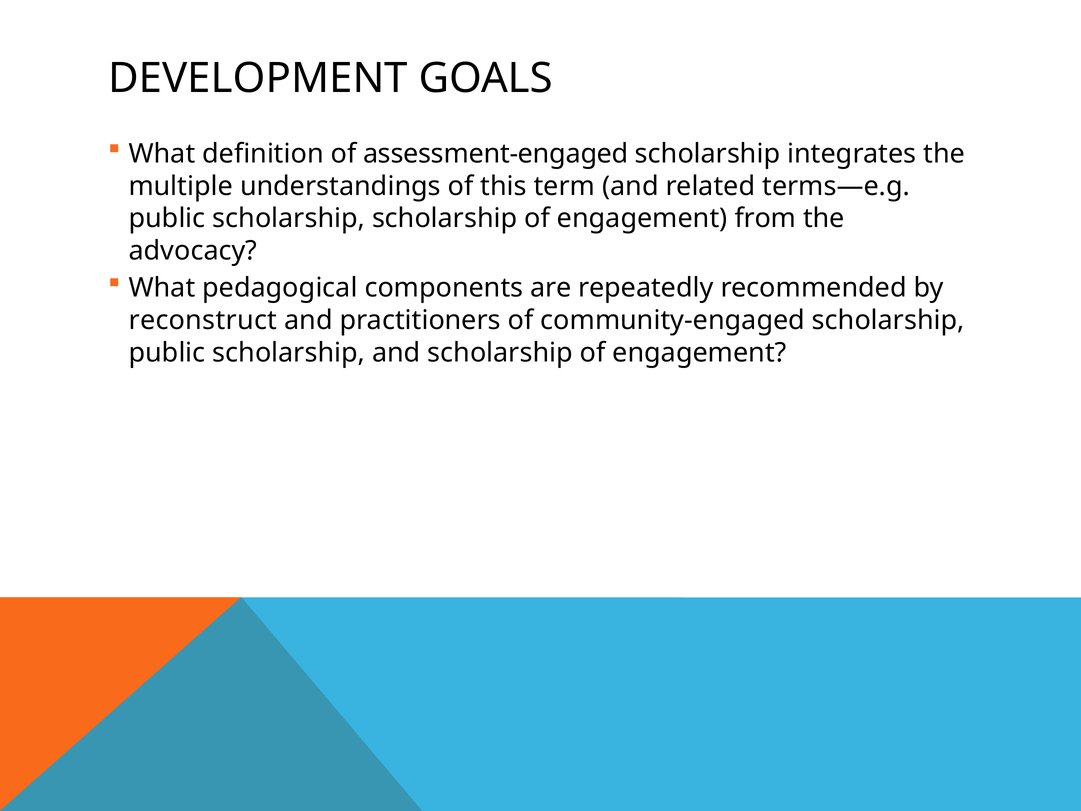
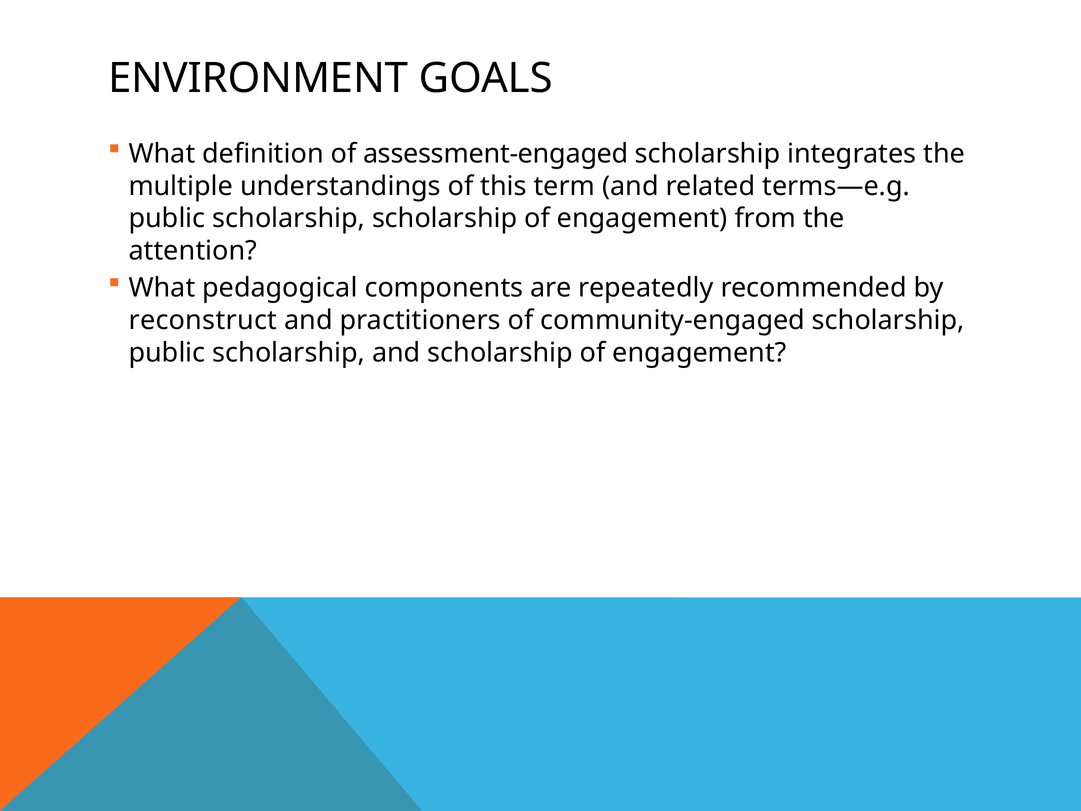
DEVELOPMENT: DEVELOPMENT -> ENVIRONMENT (258, 79)
advocacy: advocacy -> attention (193, 251)
